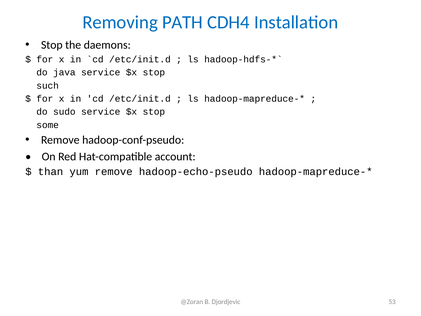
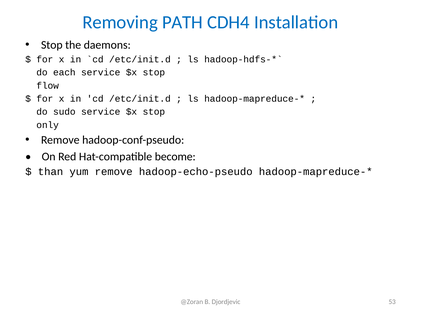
java: java -> each (64, 72)
such: such -> flow (48, 86)
some: some -> only (48, 125)
account: account -> become (175, 156)
